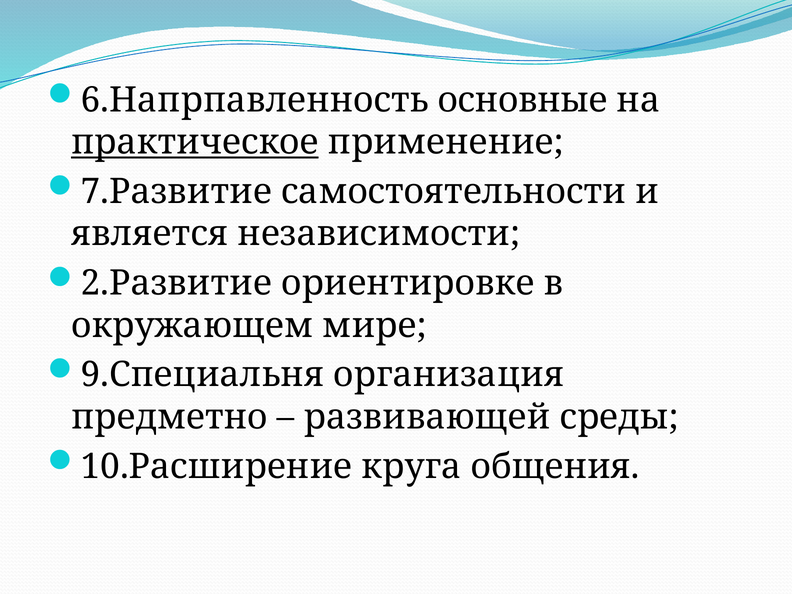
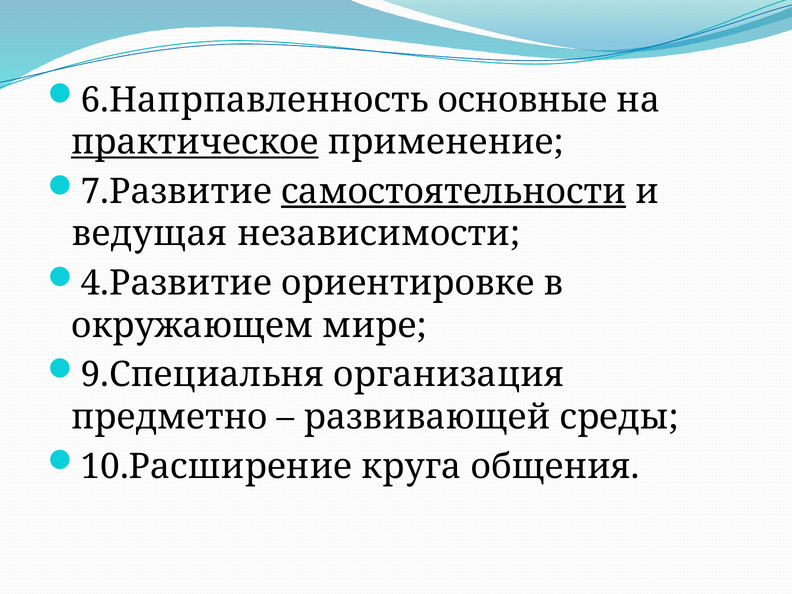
самостоятельности underline: none -> present (454, 192)
является: является -> ведущая (150, 234)
2.Развитие: 2.Развитие -> 4.Развитие (176, 283)
